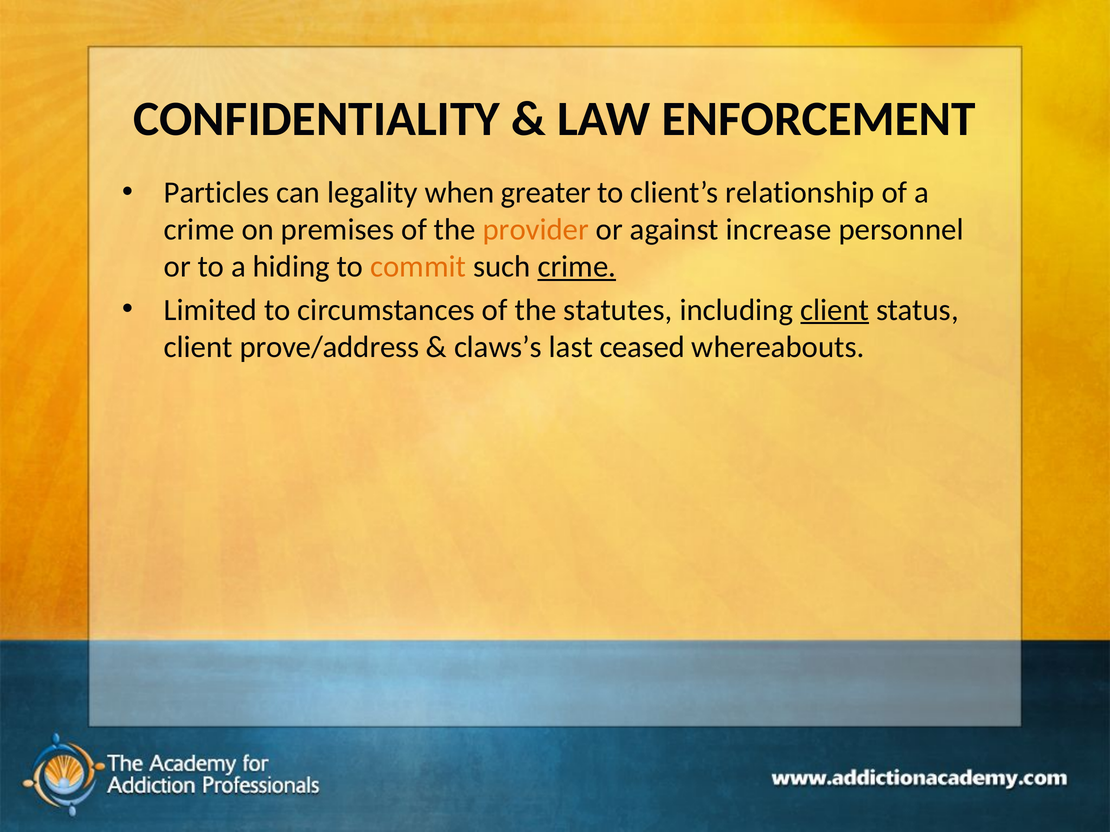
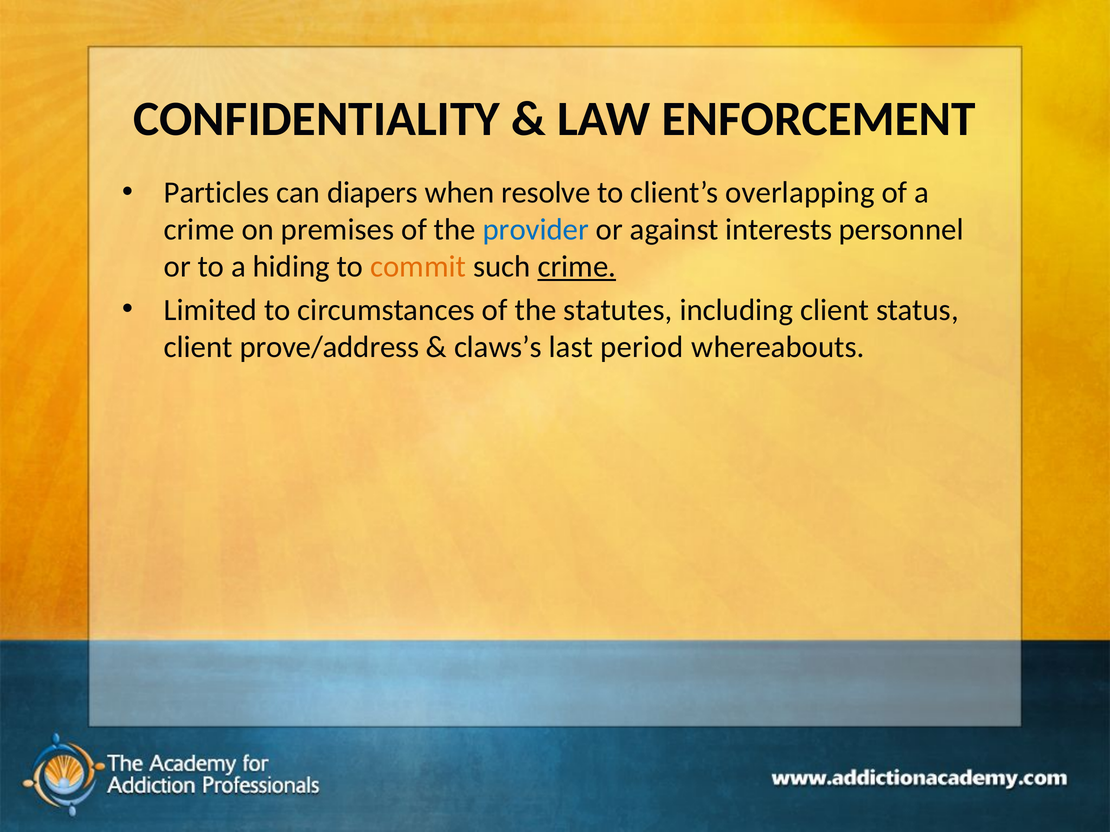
legality: legality -> diapers (372, 193)
greater: greater -> resolve (546, 193)
relationship: relationship -> overlapping (800, 193)
provider colour: orange -> blue (536, 230)
increase: increase -> interests (779, 230)
client underline: present -> none (835, 310)
ceased: ceased -> period (642, 347)
